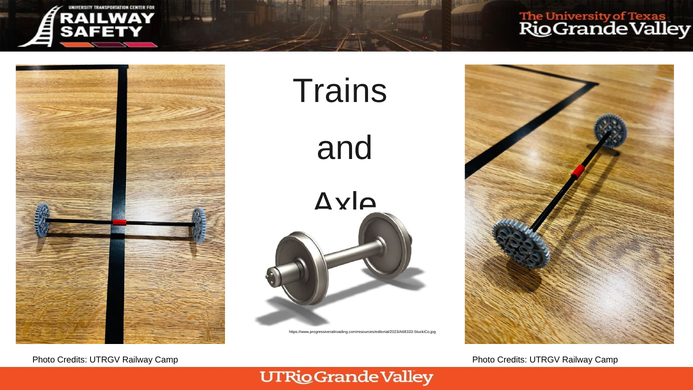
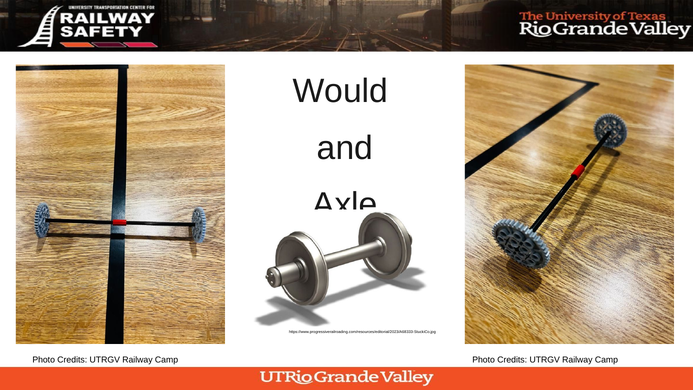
Trains: Trains -> Would (340, 91)
